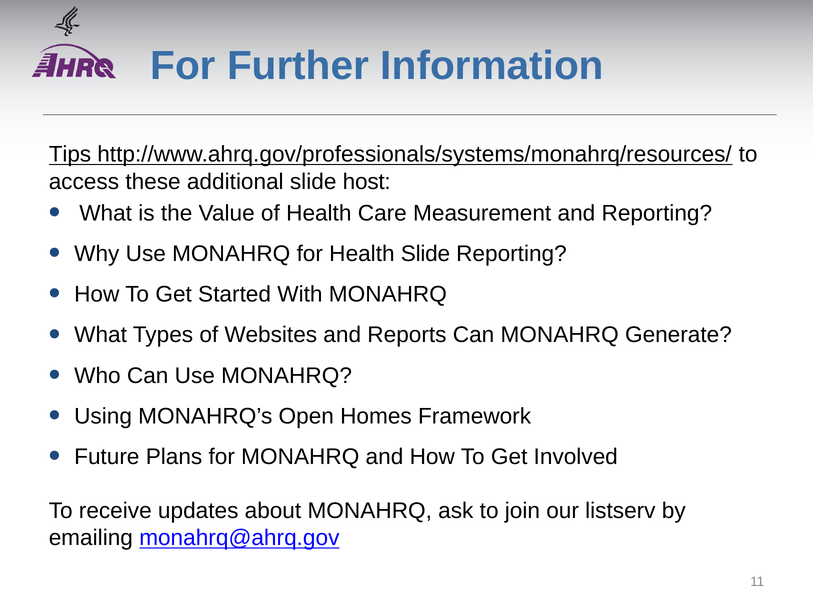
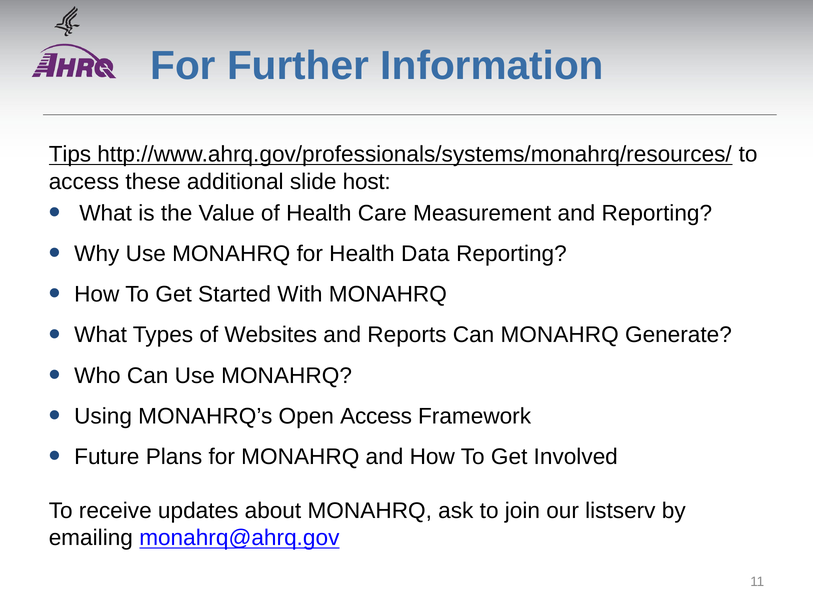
Health Slide: Slide -> Data (425, 254)
Open Homes: Homes -> Access (376, 417)
